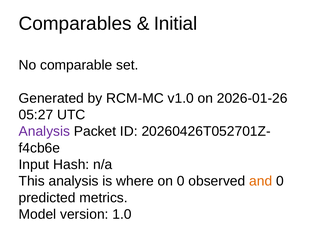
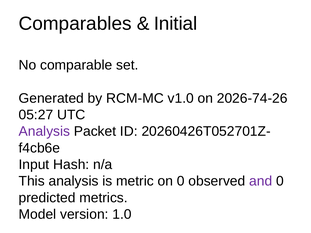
2026-01-26: 2026-01-26 -> 2026-74-26 (252, 98)
where: where -> metric (135, 181)
and colour: orange -> purple (261, 181)
